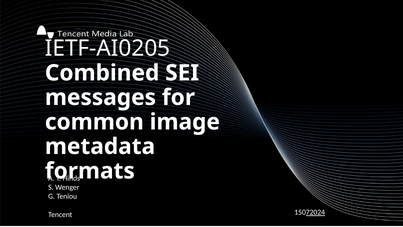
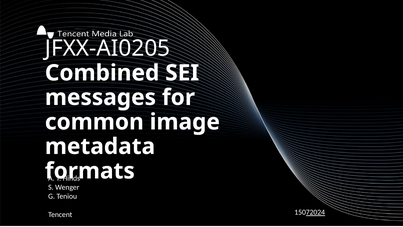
IETF-AI0205: IETF-AI0205 -> JFXX-AI0205 (108, 48)
